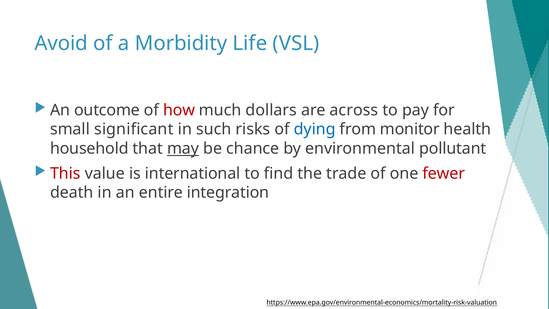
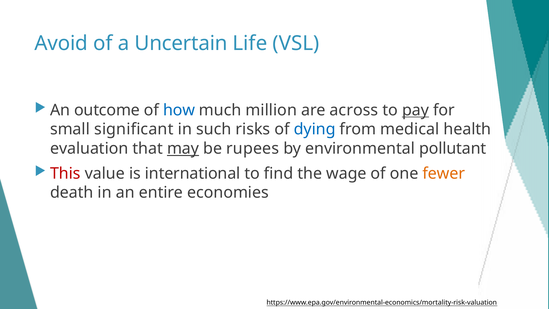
Morbidity: Morbidity -> Uncertain (181, 43)
how colour: red -> blue (179, 110)
dollars: dollars -> million (271, 110)
pay underline: none -> present (415, 110)
monitor: monitor -> medical (410, 129)
household: household -> evaluation (89, 148)
chance: chance -> rupees (253, 148)
trade: trade -> wage (346, 173)
fewer colour: red -> orange (444, 173)
integration: integration -> economies (228, 192)
